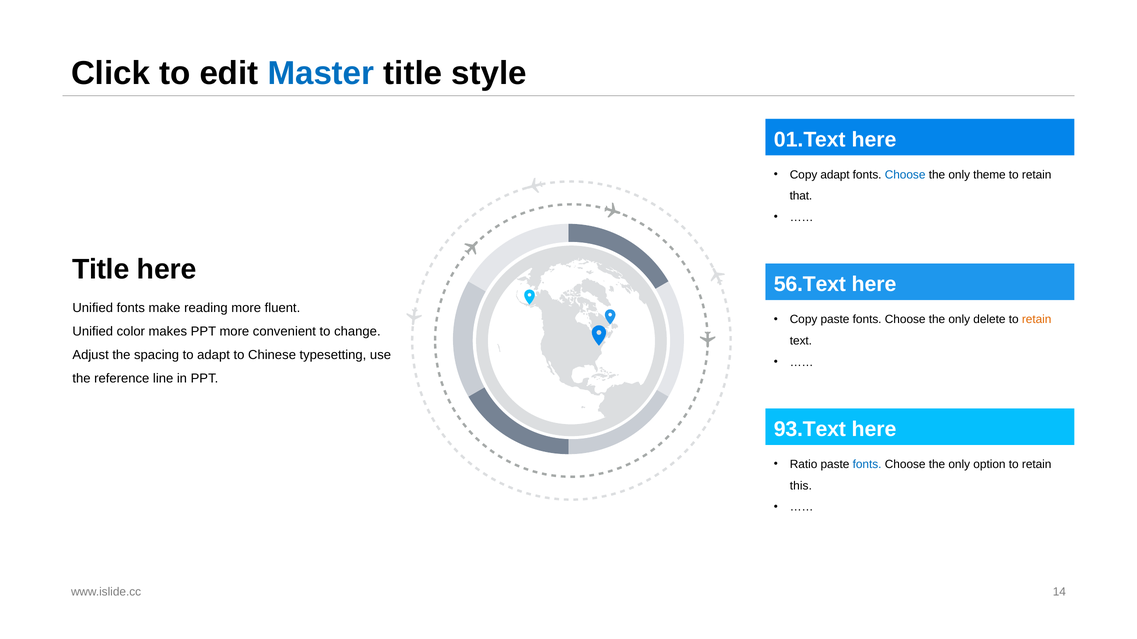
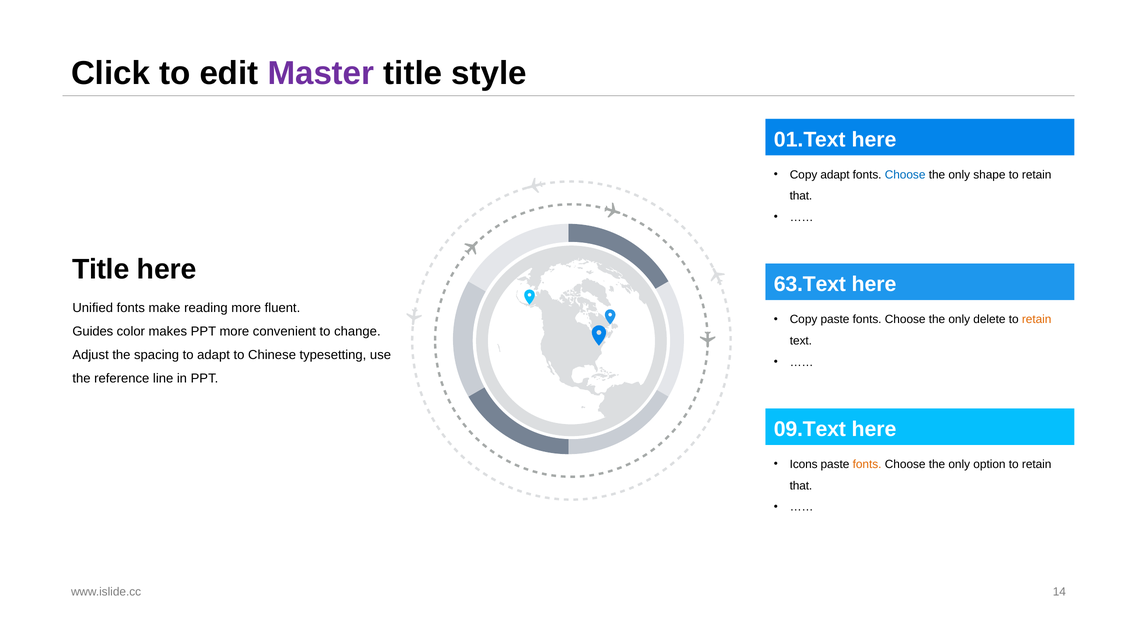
Master colour: blue -> purple (321, 74)
theme: theme -> shape (989, 175)
56.Text: 56.Text -> 63.Text (810, 285)
Unified: Unified -> Guides (93, 332)
93.Text: 93.Text -> 09.Text (810, 430)
Ratio: Ratio -> Icons (804, 465)
fonts colour: blue -> orange (867, 465)
this: this -> that (801, 486)
